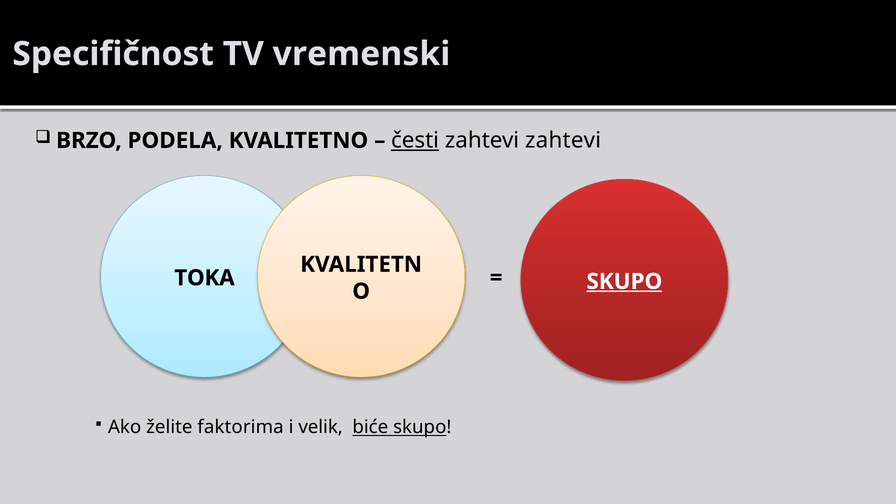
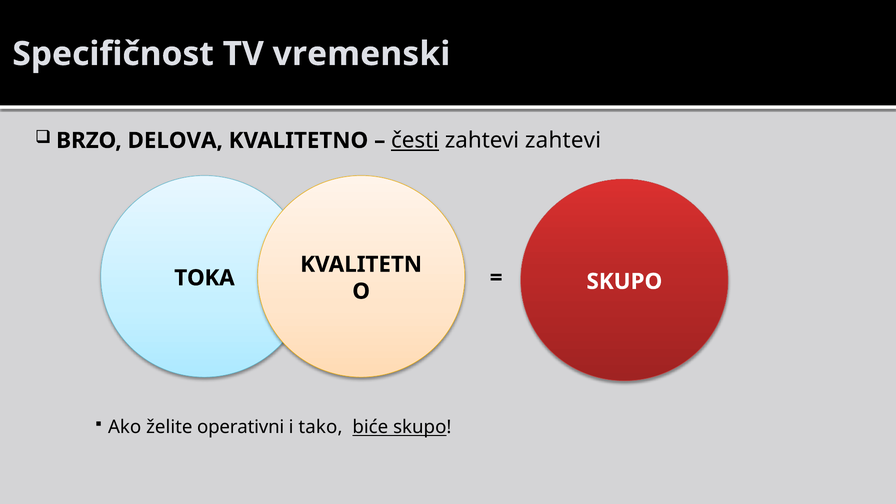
PODELA: PODELA -> DELOVA (175, 140)
SKUPO underline: present -> none (624, 282)
faktorima: faktorima -> operativni (241, 427)
velik: velik -> tako (320, 427)
